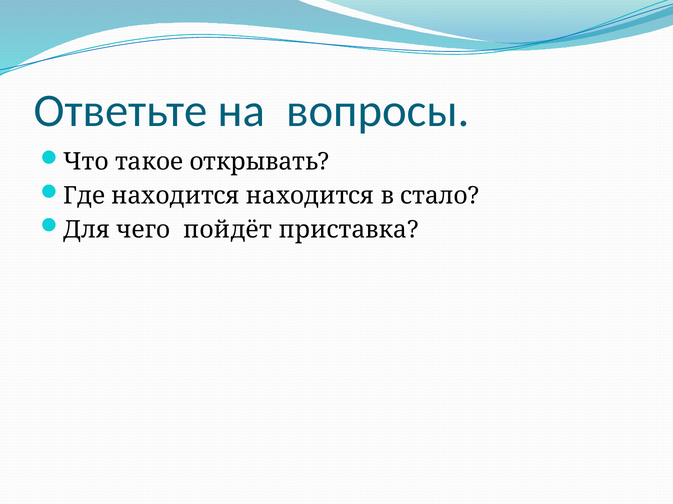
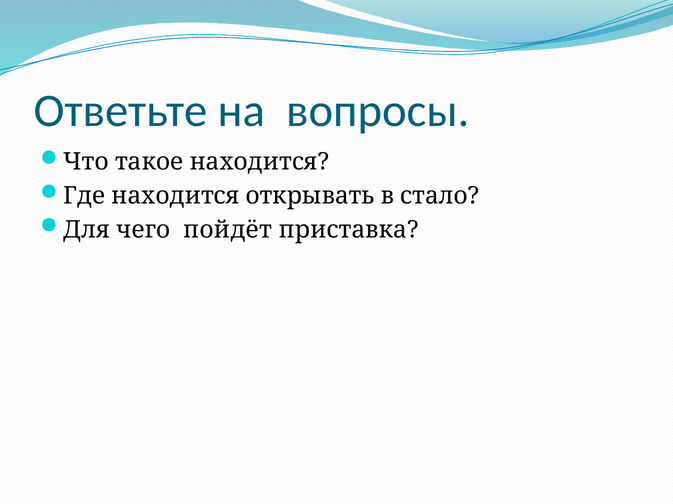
такое открывать: открывать -> находится (259, 162)
находится находится: находится -> открывать (310, 196)
